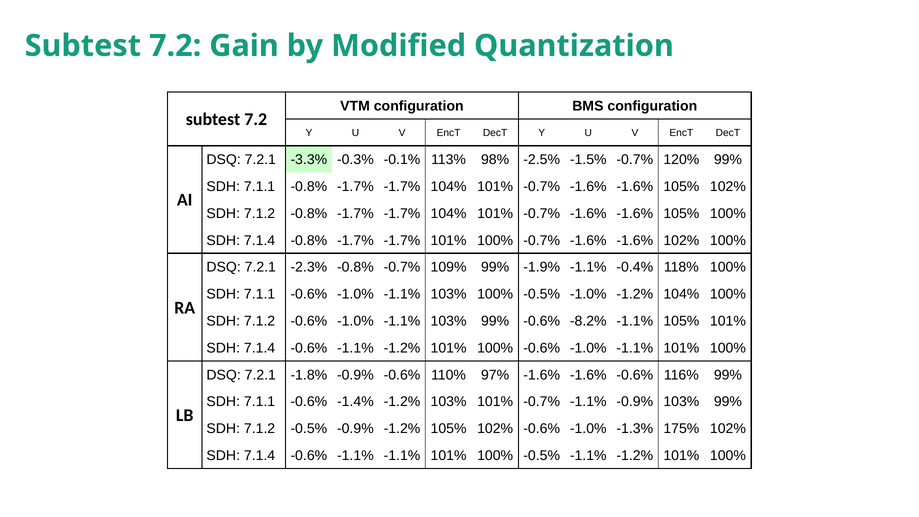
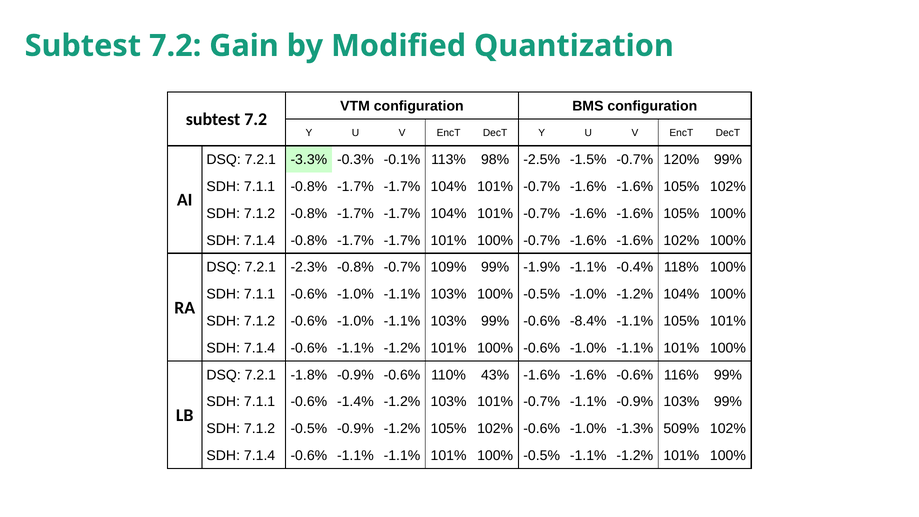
-8.2%: -8.2% -> -8.4% (588, 321)
97%: 97% -> 43% (495, 375)
175%: 175% -> 509% (681, 429)
